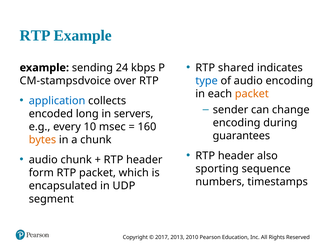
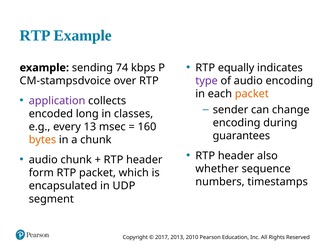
shared: shared -> equally (236, 68)
24: 24 -> 74 (122, 68)
type colour: blue -> purple (207, 81)
application colour: blue -> purple (57, 101)
servers: servers -> classes (134, 114)
10: 10 -> 13 (90, 127)
sporting: sporting -> whether (217, 169)
